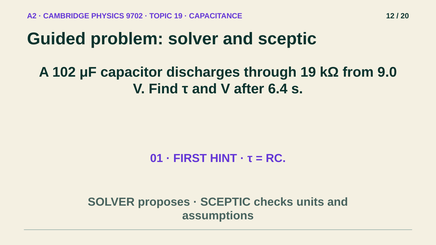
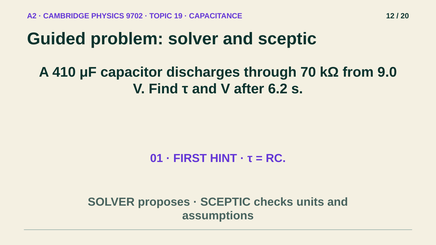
102: 102 -> 410 (64, 72)
through 19: 19 -> 70 (308, 72)
6.4: 6.4 -> 6.2 (278, 89)
